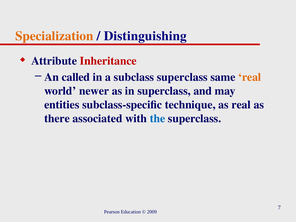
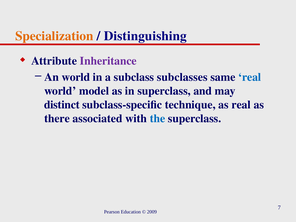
Inheritance colour: red -> purple (108, 61)
An called: called -> world (76, 77)
subclass superclass: superclass -> subclasses (182, 77)
real colour: orange -> blue (250, 77)
newer: newer -> model (94, 91)
entities: entities -> distinct (62, 105)
